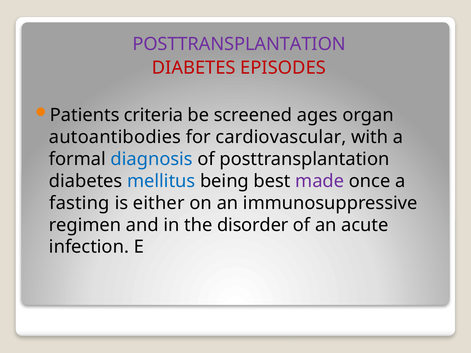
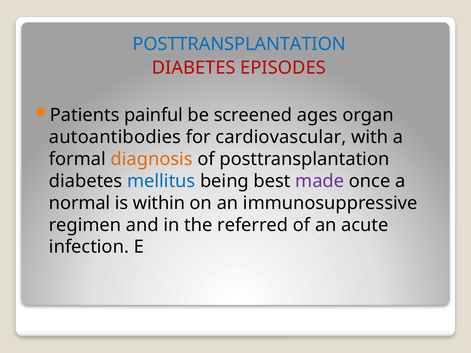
POSTTRANSPLANTATION colour: purple -> blue (239, 44)
criteria: criteria -> painful (154, 115)
diagnosis colour: blue -> orange (152, 159)
fasting: fasting -> normal (80, 203)
either: either -> within (159, 203)
disorder: disorder -> referred (253, 225)
